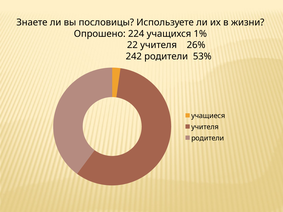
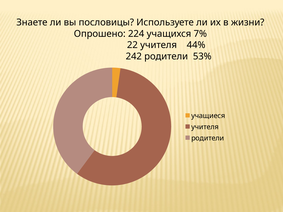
1%: 1% -> 7% (200, 34)
26%: 26% -> 44% (196, 45)
